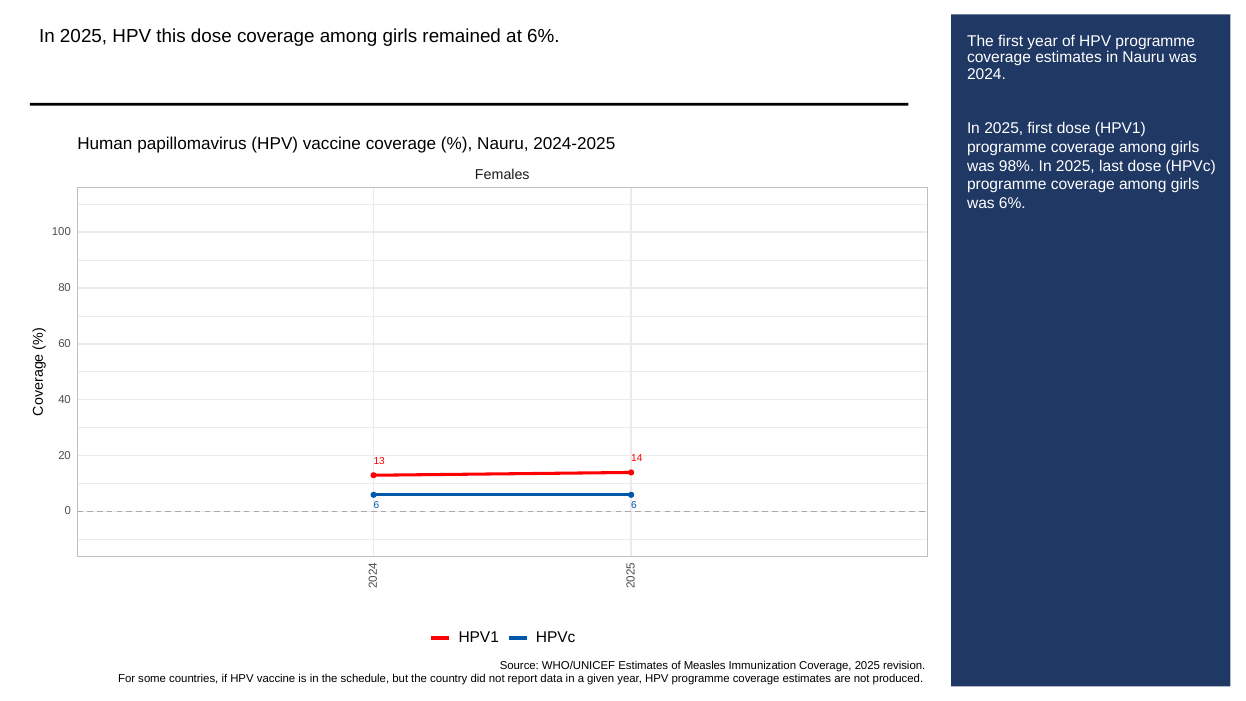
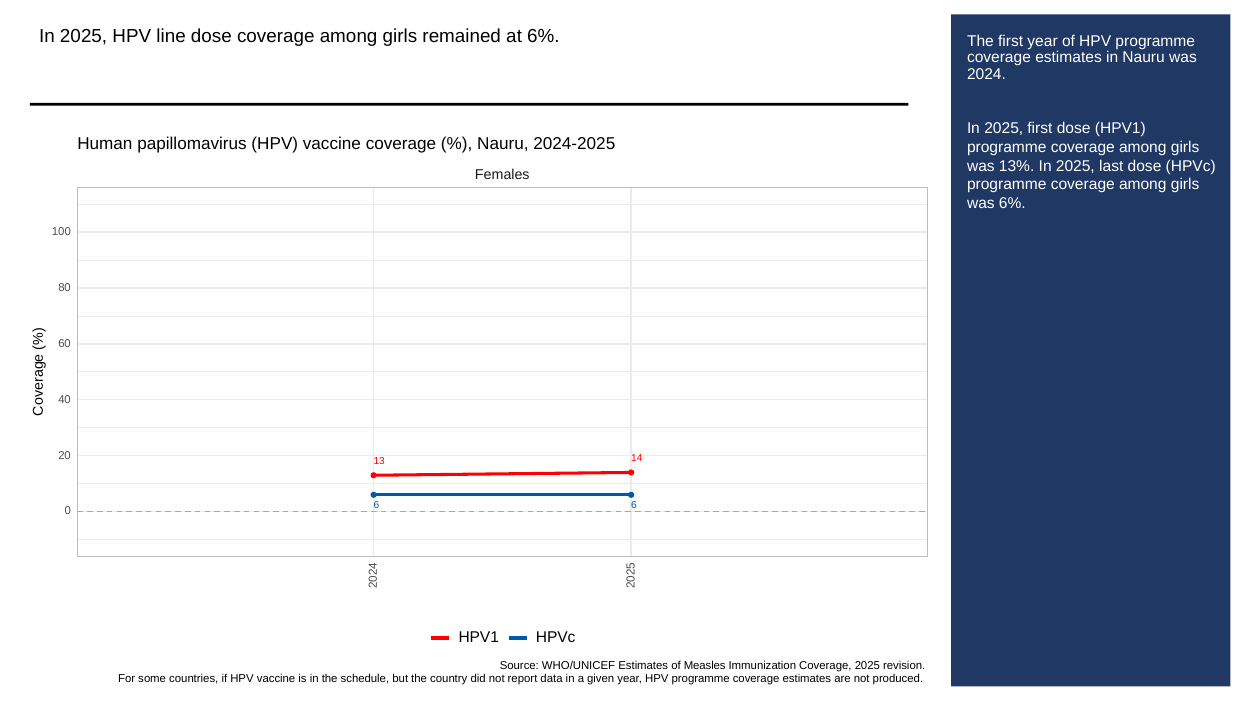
this: this -> line (171, 36)
98%: 98% -> 13% (1017, 166)
